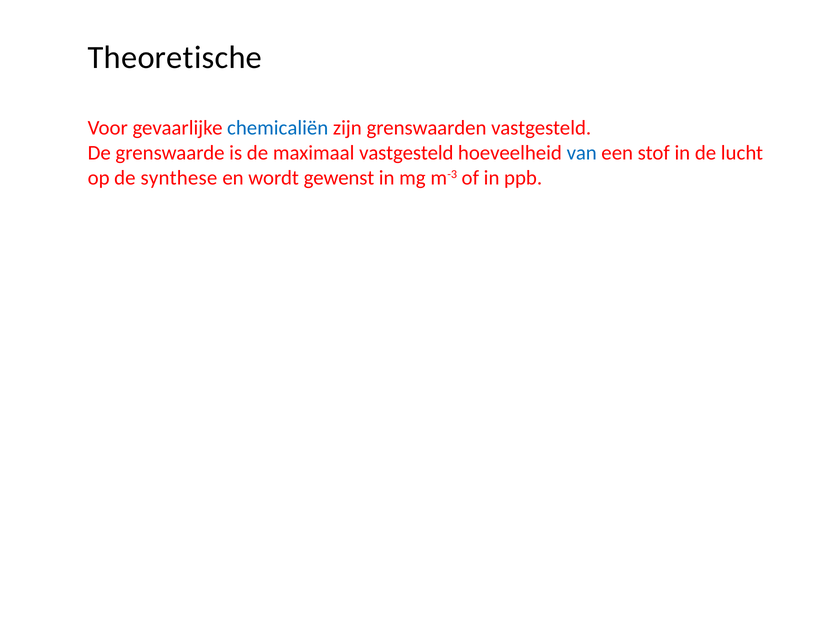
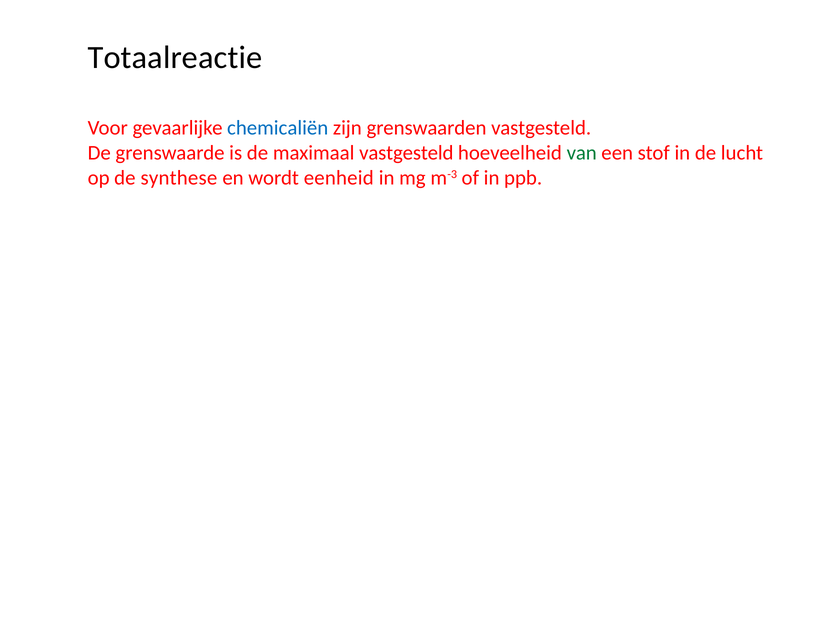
Theoretische: Theoretische -> Totaalreactie (175, 58)
van colour: blue -> green (582, 153)
gewenst: gewenst -> eenheid (339, 178)
